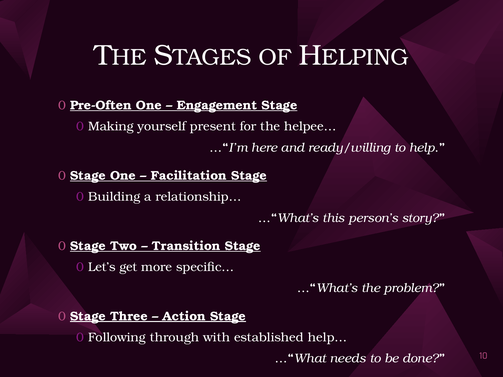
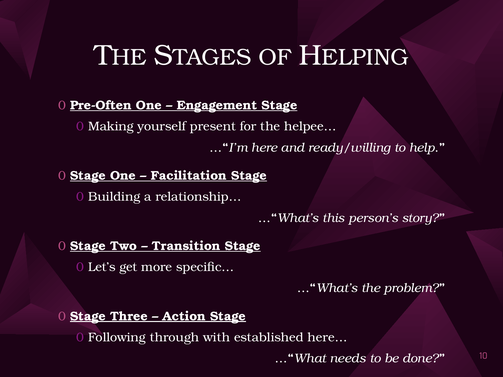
help…: help… -> here… (327, 338)
